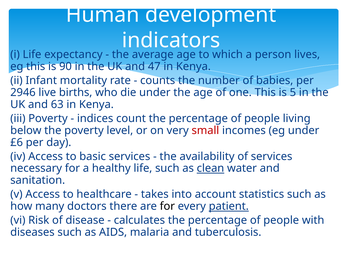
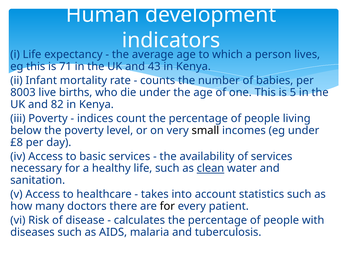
90: 90 -> 71 (65, 67)
47: 47 -> 43 (154, 67)
2946: 2946 -> 8003 (23, 93)
63: 63 -> 82 (57, 105)
small colour: red -> black (205, 131)
£6: £6 -> £8 (17, 142)
patient underline: present -> none (229, 206)
